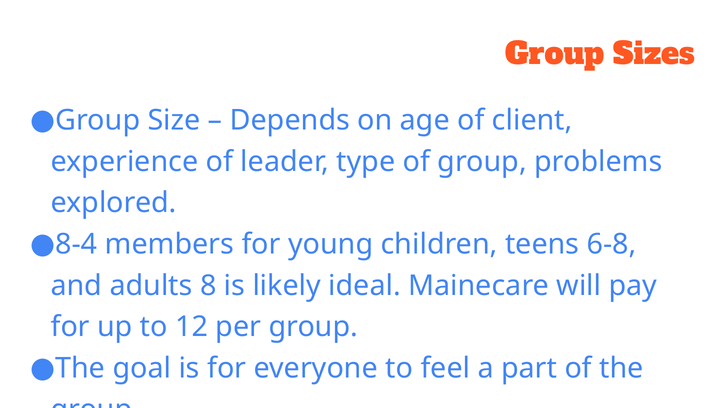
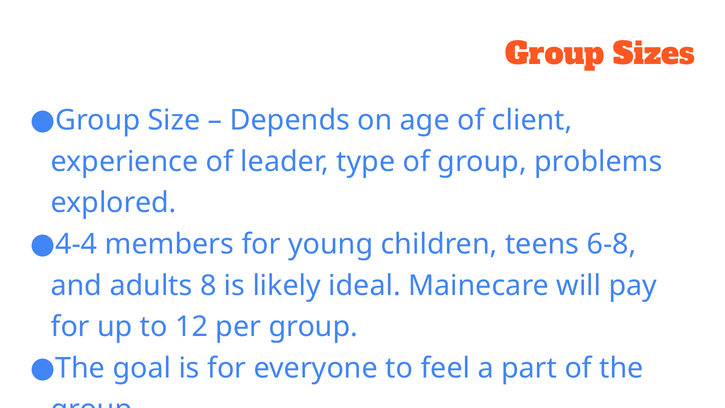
8-4: 8-4 -> 4-4 (76, 244)
